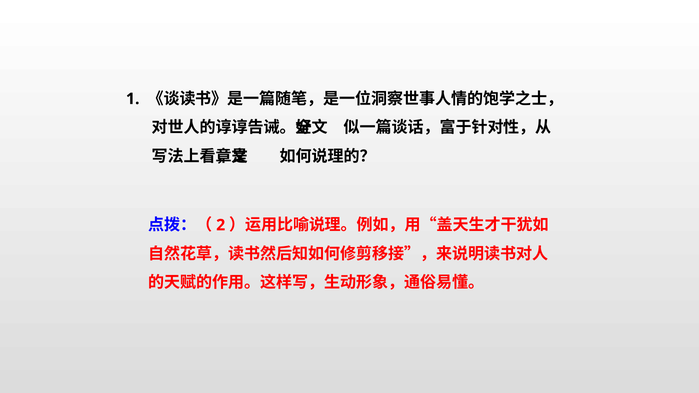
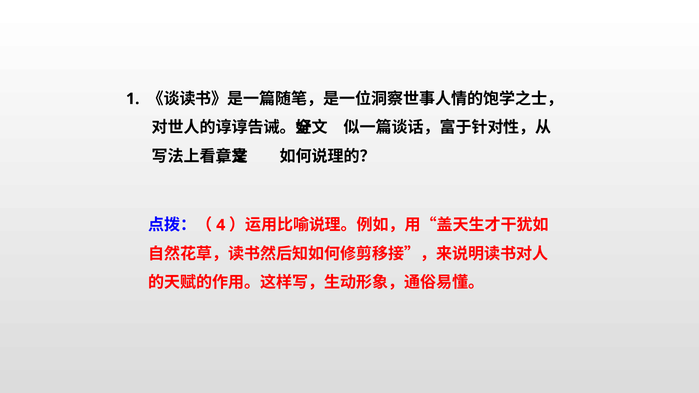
2: 2 -> 4 (221, 225)
